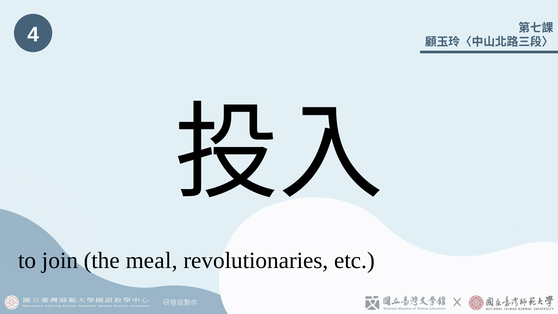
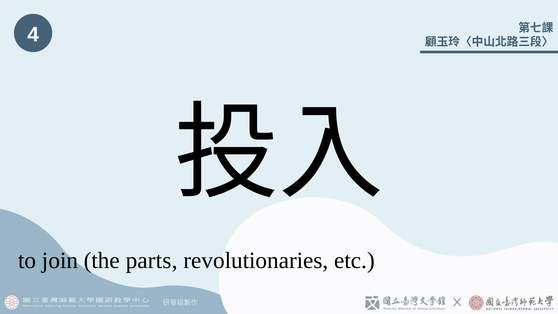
meal: meal -> parts (152, 260)
